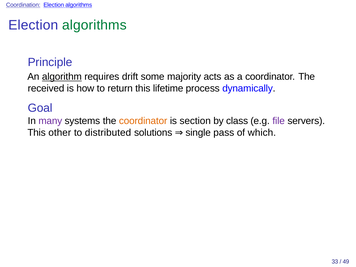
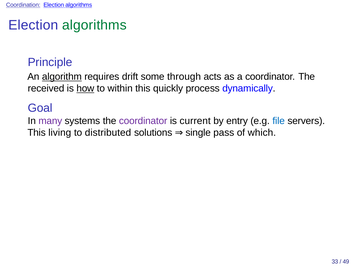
majority: majority -> through (184, 77)
how underline: none -> present (85, 89)
return: return -> within (120, 89)
lifetime: lifetime -> quickly (168, 89)
coordinator colour: orange -> purple (143, 121)
section: section -> current (195, 121)
class: class -> entry (237, 121)
file colour: purple -> blue (279, 121)
other: other -> living (60, 133)
